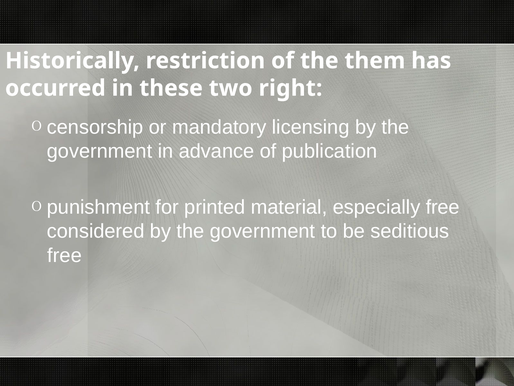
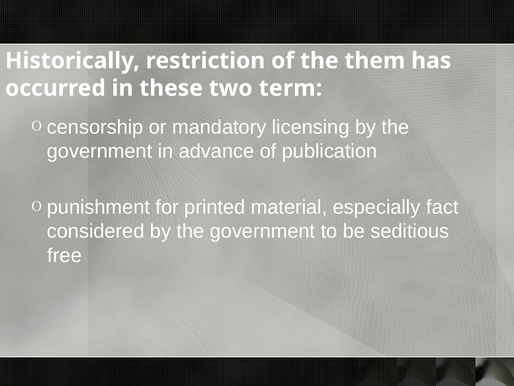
right: right -> term (291, 88)
especially free: free -> fact (442, 207)
